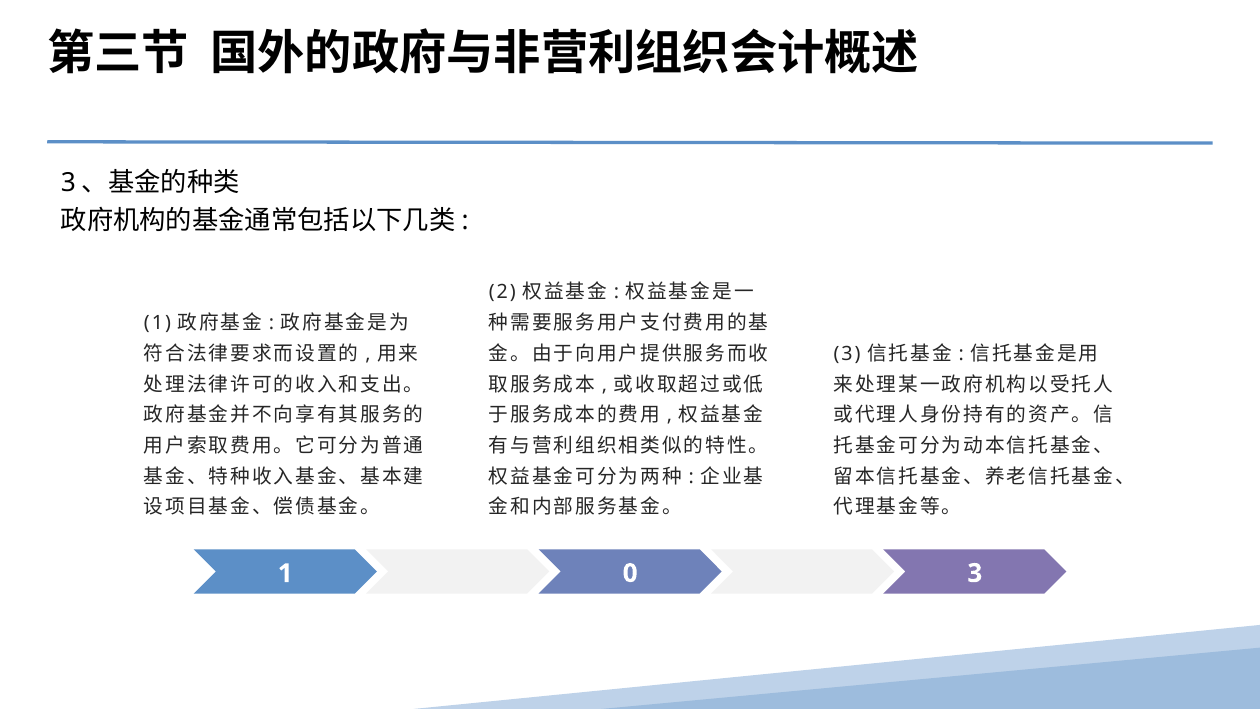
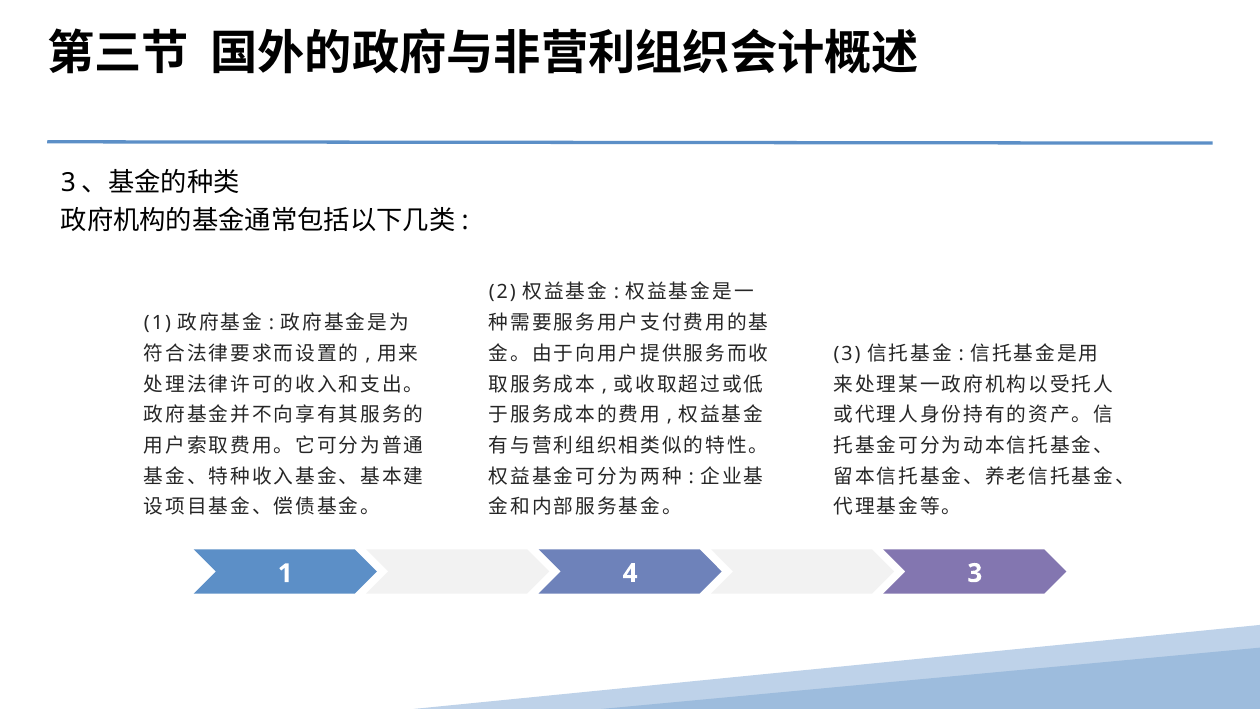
0: 0 -> 4 (630, 573)
